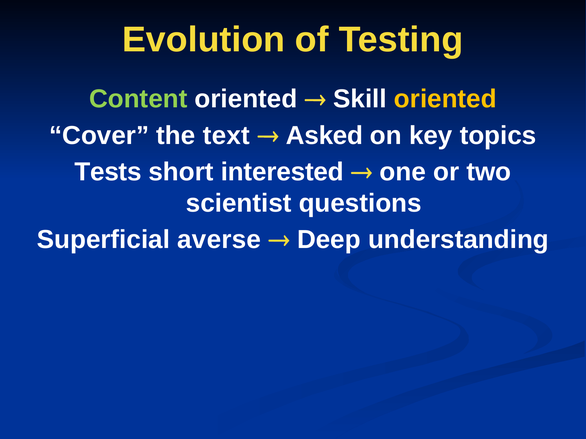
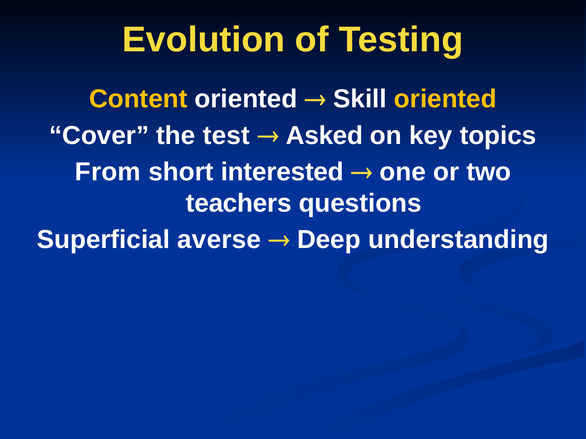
Content colour: light green -> yellow (138, 99)
text: text -> test (226, 136)
Tests: Tests -> From (108, 172)
scientist: scientist -> teachers (239, 203)
